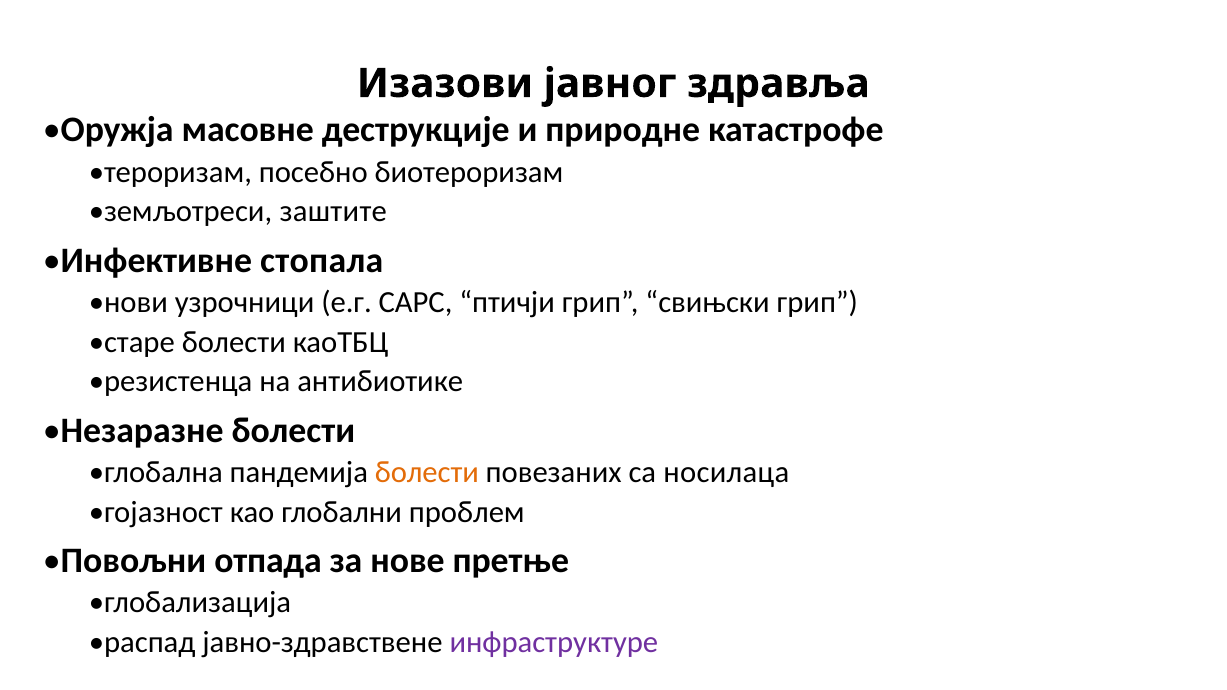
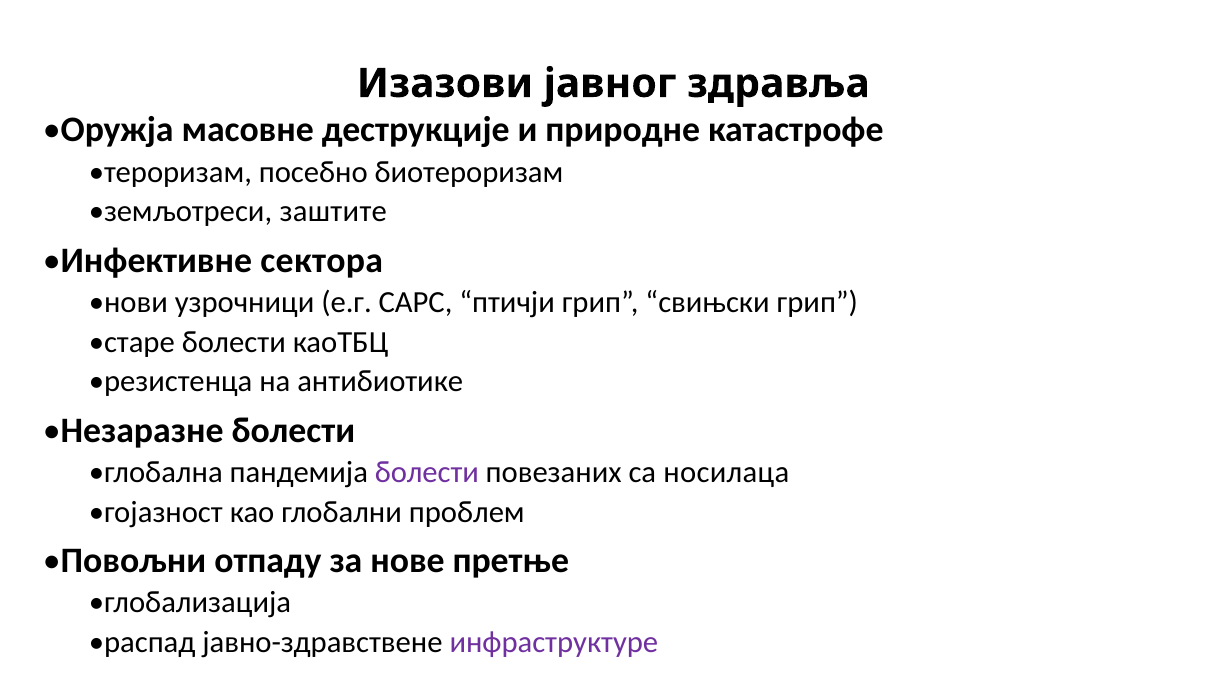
стопала: стопала -> сектора (322, 260)
болести colour: orange -> purple (427, 473)
отпада: отпада -> отпаду (268, 561)
